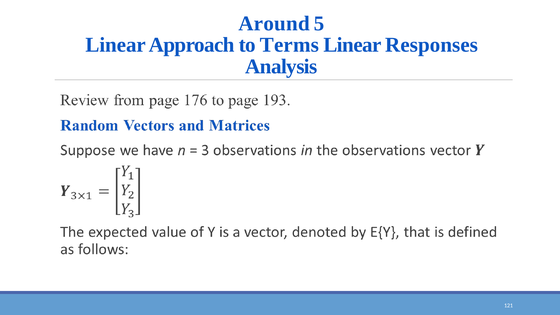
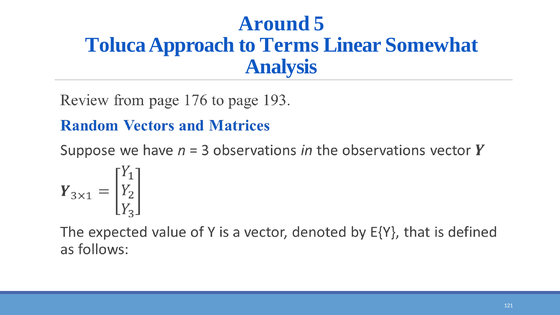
Linear: Linear -> Toluca (116, 45)
Responses: Responses -> Somewhat (432, 45)
